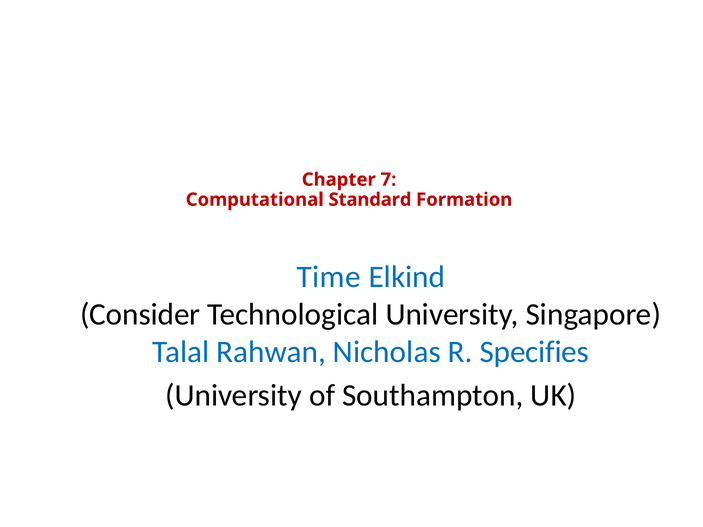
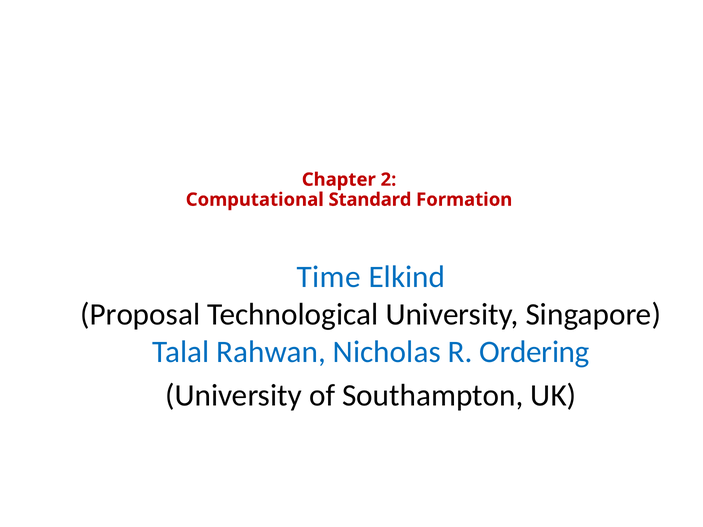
7: 7 -> 2 (388, 180)
Consider: Consider -> Proposal (140, 315)
Specifies: Specifies -> Ordering (534, 352)
